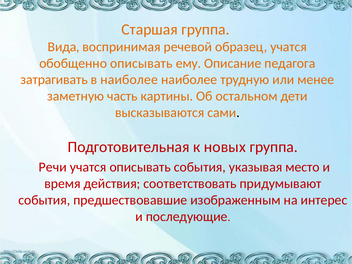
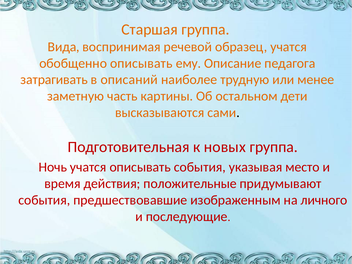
в наиболее: наиболее -> описаний (129, 80)
Речи: Речи -> Ночь (53, 167)
соответствовать: соответствовать -> положительные (190, 184)
интерес: интерес -> личного (324, 200)
